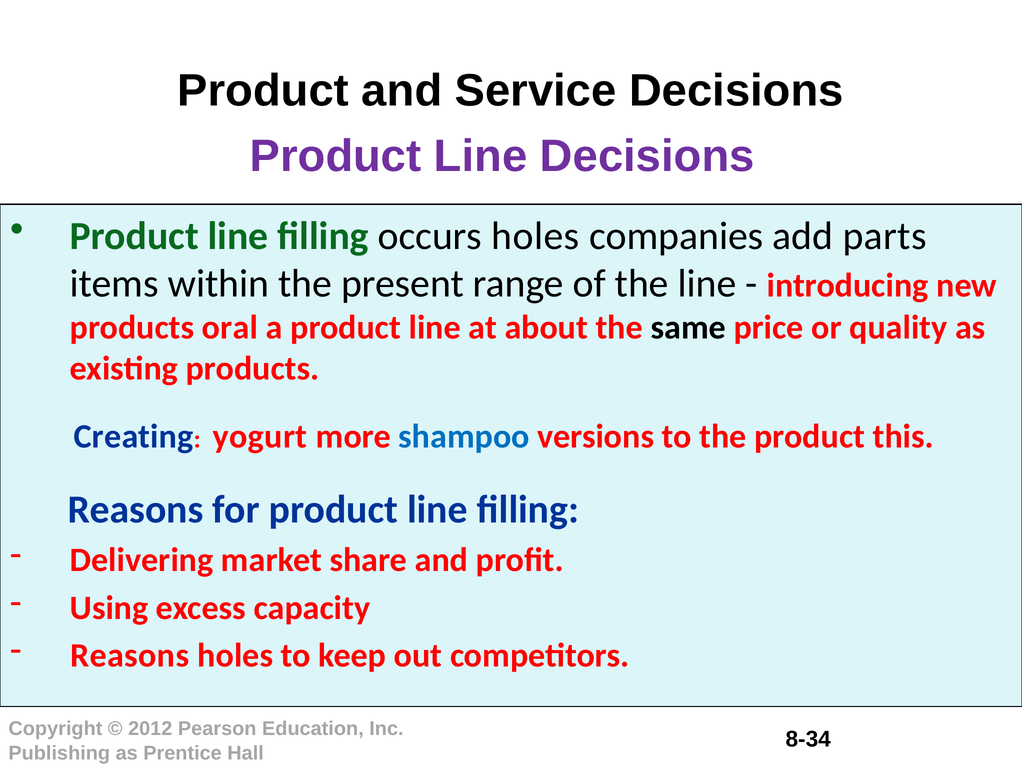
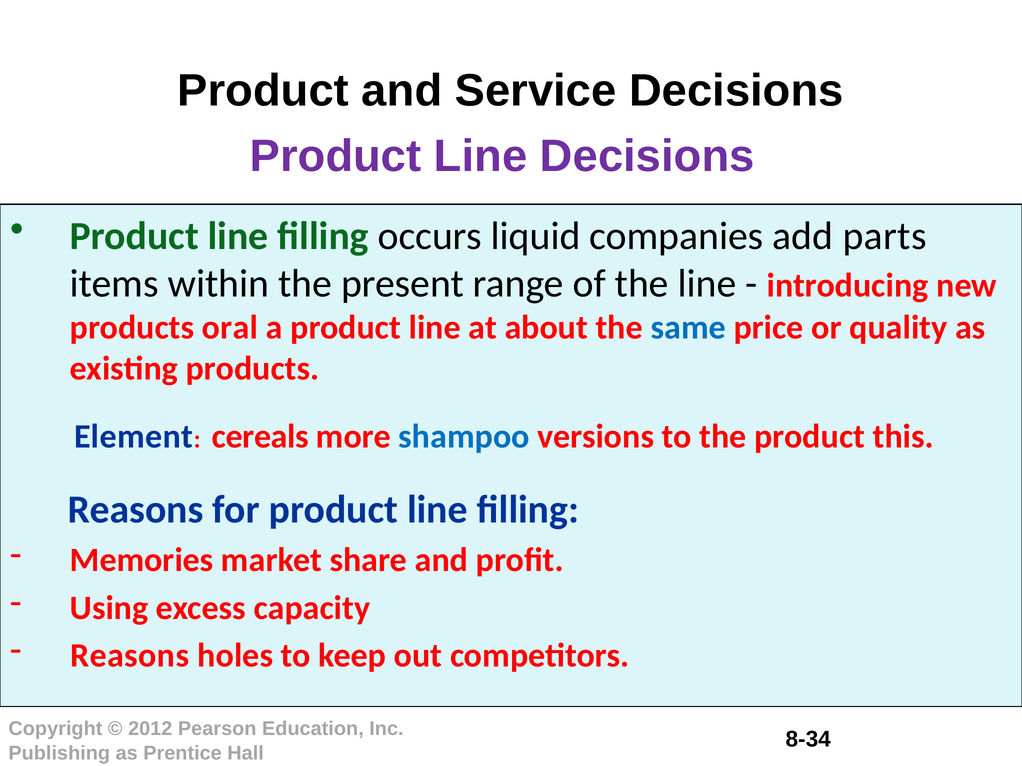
occurs holes: holes -> liquid (536, 236)
same colour: black -> blue (688, 328)
Creating: Creating -> Element (134, 437)
yogurt: yogurt -> cereals (260, 437)
Delivering: Delivering -> Memories (142, 561)
